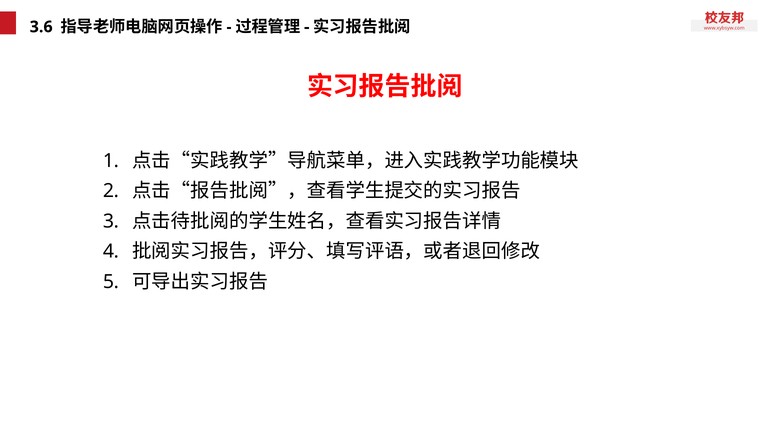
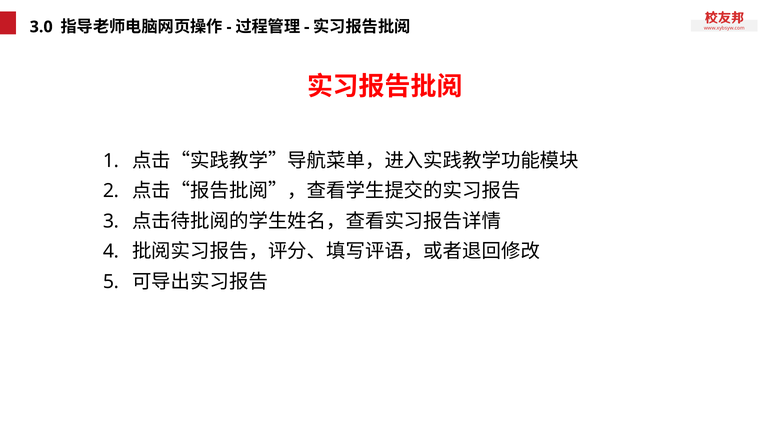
3.6: 3.6 -> 3.0 (41, 27)
